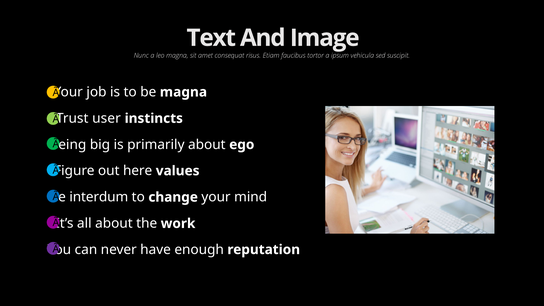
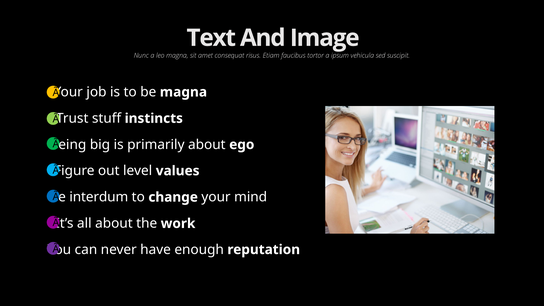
user: user -> stuff (107, 118)
here: here -> level (138, 171)
